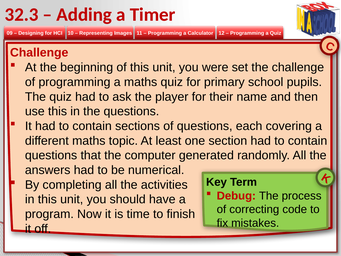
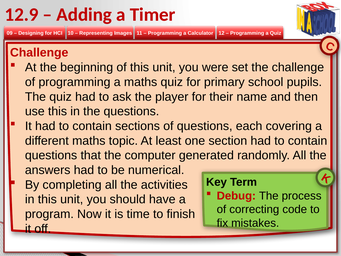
32.3: 32.3 -> 12.9 (22, 15)
